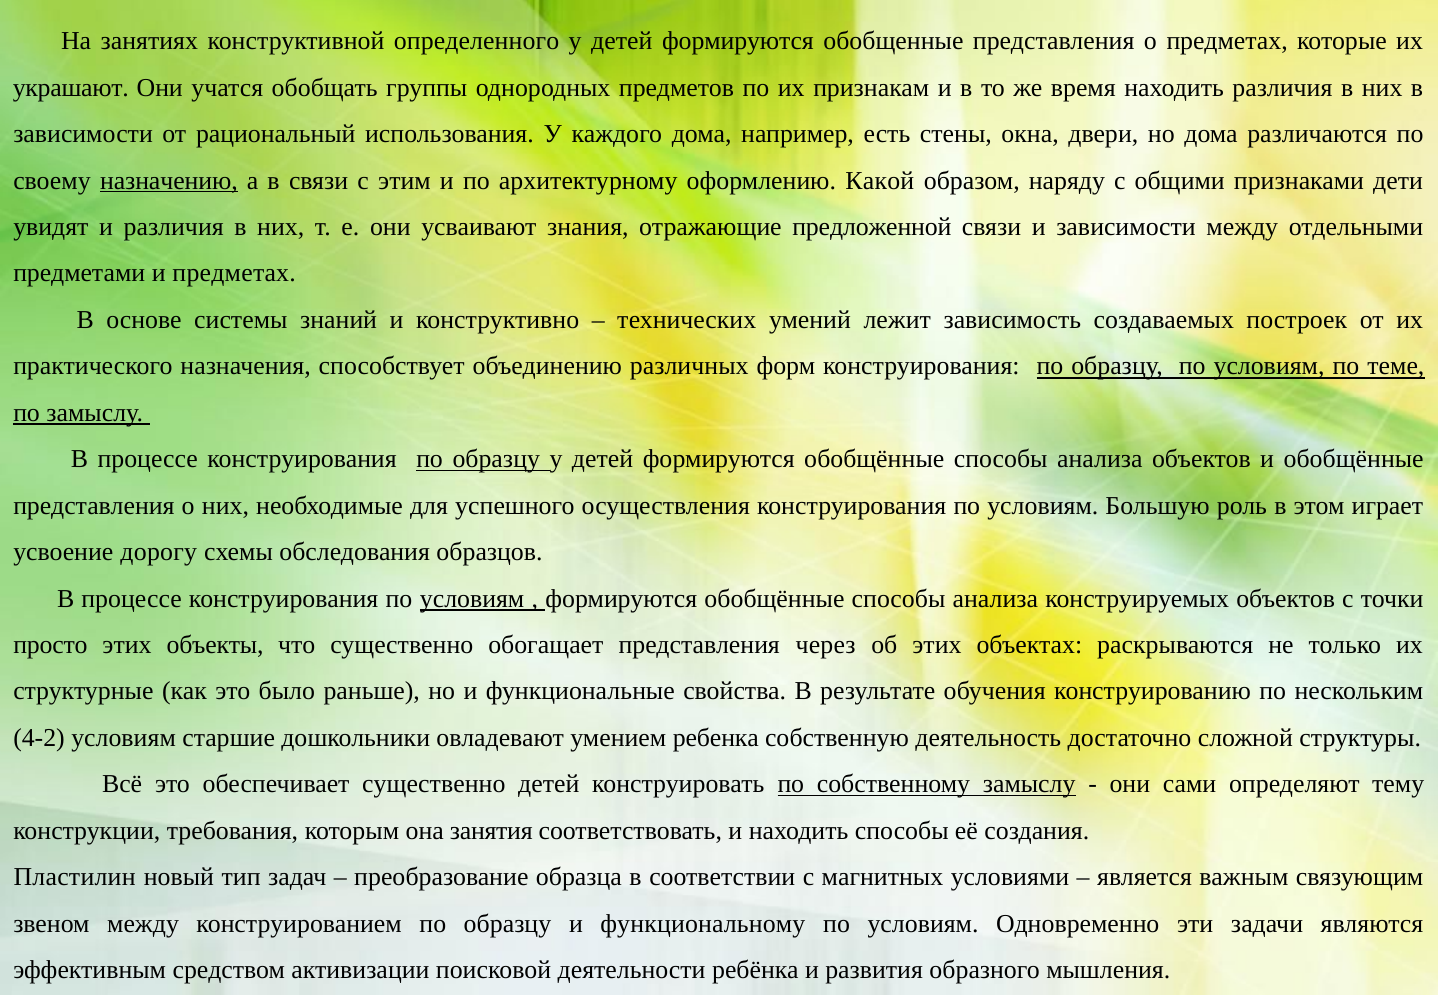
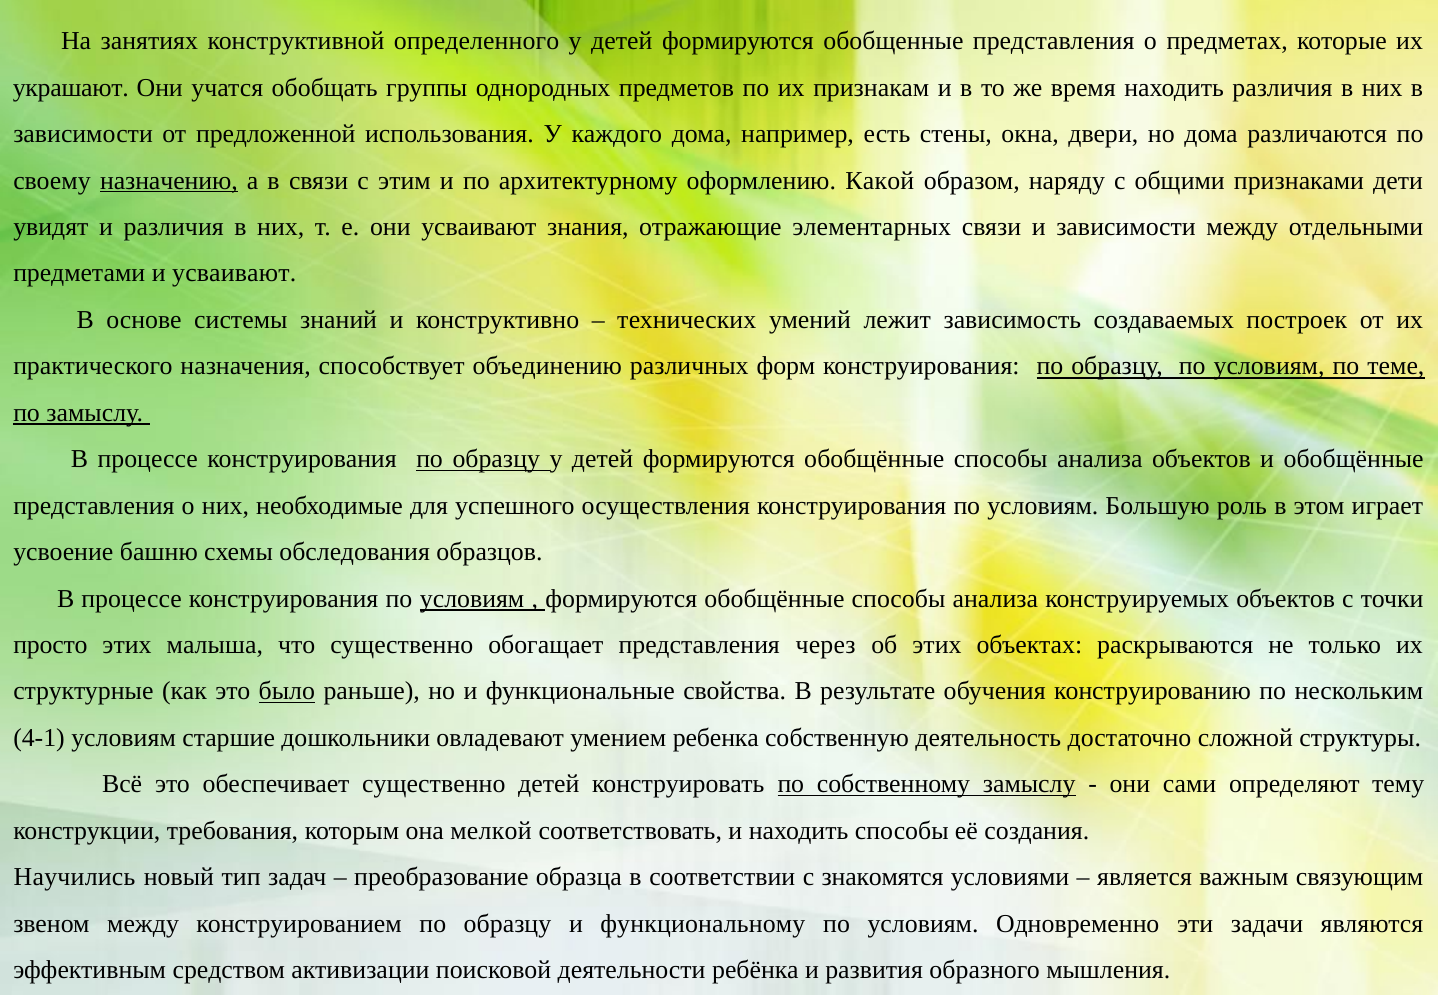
рациональный: рациональный -> предложенной (276, 134)
предложенной: предложенной -> элементарных (872, 227)
и предметах: предметах -> усваивают (234, 274)
дорогу: дорогу -> башню (159, 552)
объекты: объекты -> малыша (215, 645)
было underline: none -> present (287, 692)
4-2: 4-2 -> 4-1 (39, 738)
занятия: занятия -> мелкой (491, 831)
Пластилин: Пластилин -> Научились (75, 878)
магнитных: магнитных -> знакомятся (883, 878)
